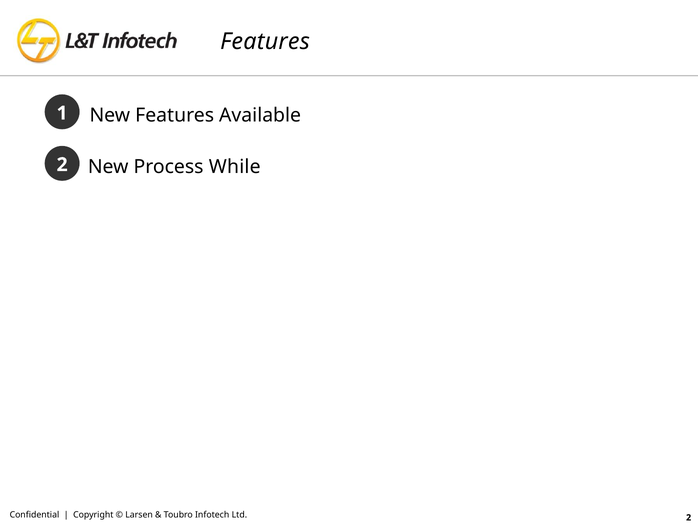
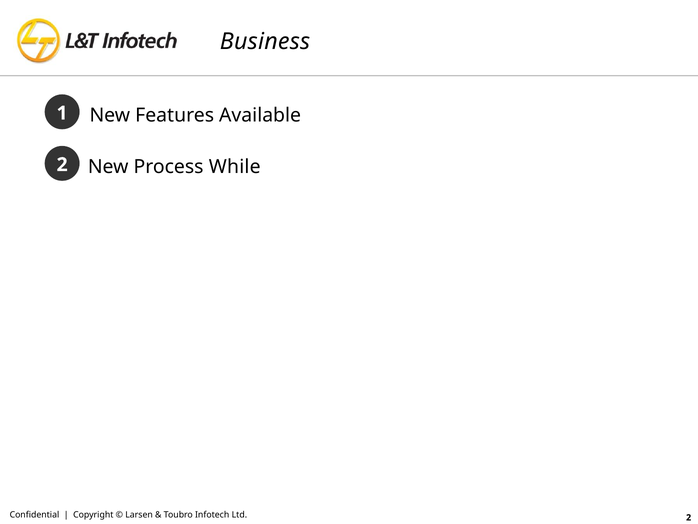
Features: Features -> Business (265, 42)
